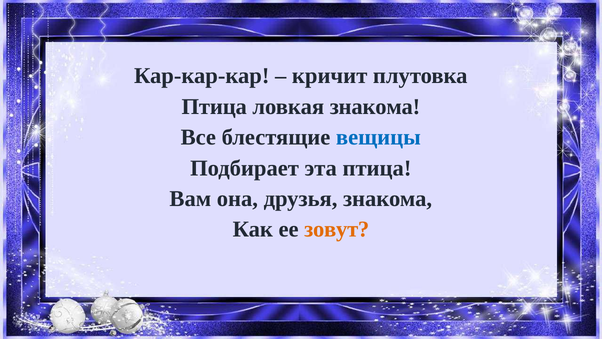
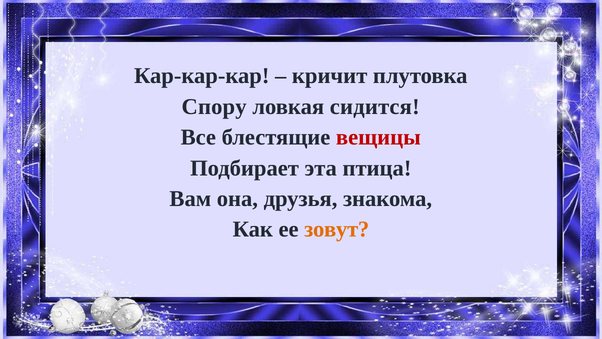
Птица: Птица -> Спору (214, 107)
ловкая знакома: знакома -> сидится (375, 107)
вещицы colour: blue -> red (378, 137)
